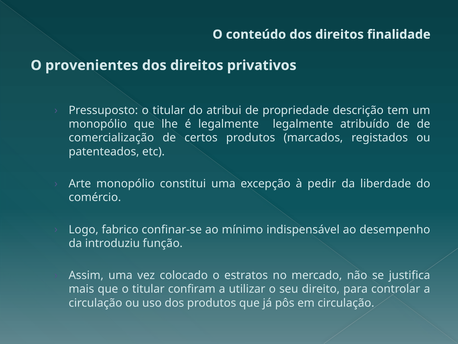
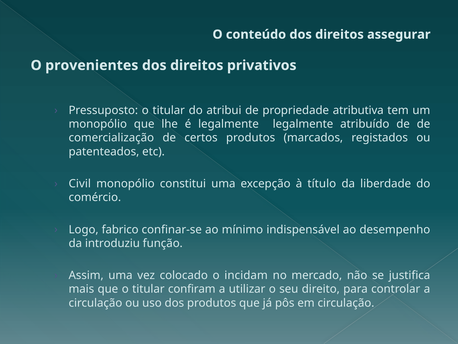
finalidade: finalidade -> assegurar (399, 34)
descrição: descrição -> atributiva (358, 110)
Arte: Arte -> Civil (80, 183)
pedir: pedir -> título (322, 183)
estratos: estratos -> incidam (246, 275)
